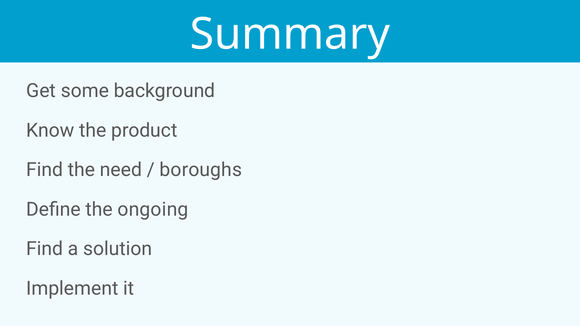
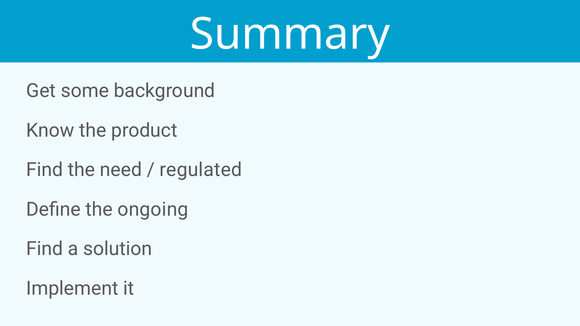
boroughs: boroughs -> regulated (201, 170)
